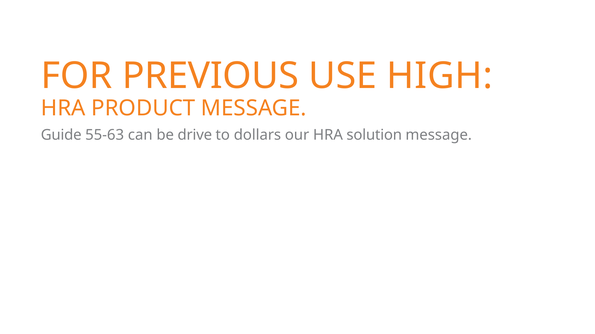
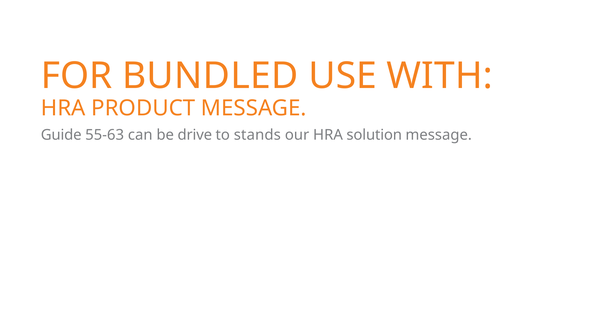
PREVIOUS: PREVIOUS -> BUNDLED (210, 76)
HIGH: HIGH -> WITH (440, 76)
dollars: dollars -> stands (257, 135)
